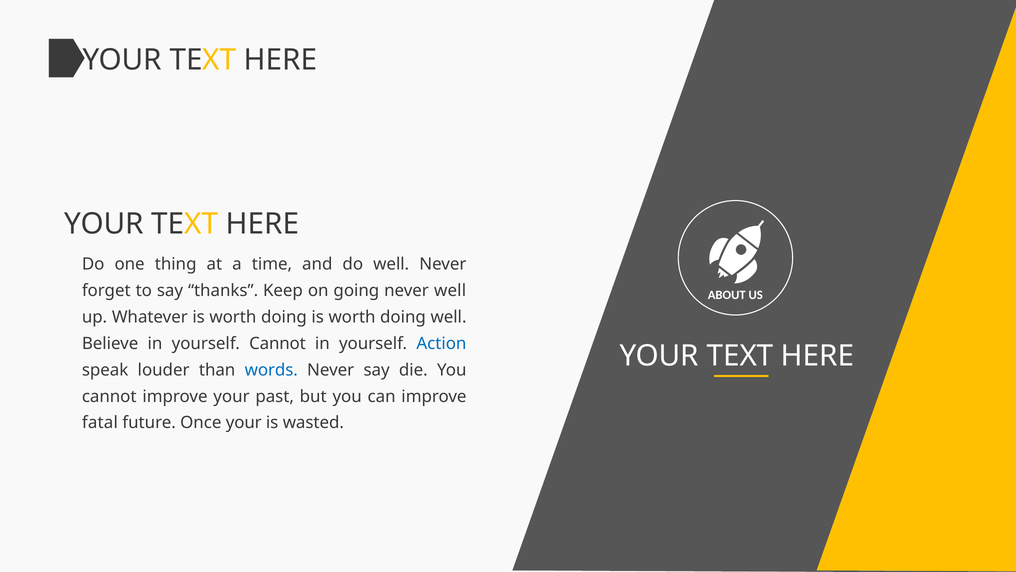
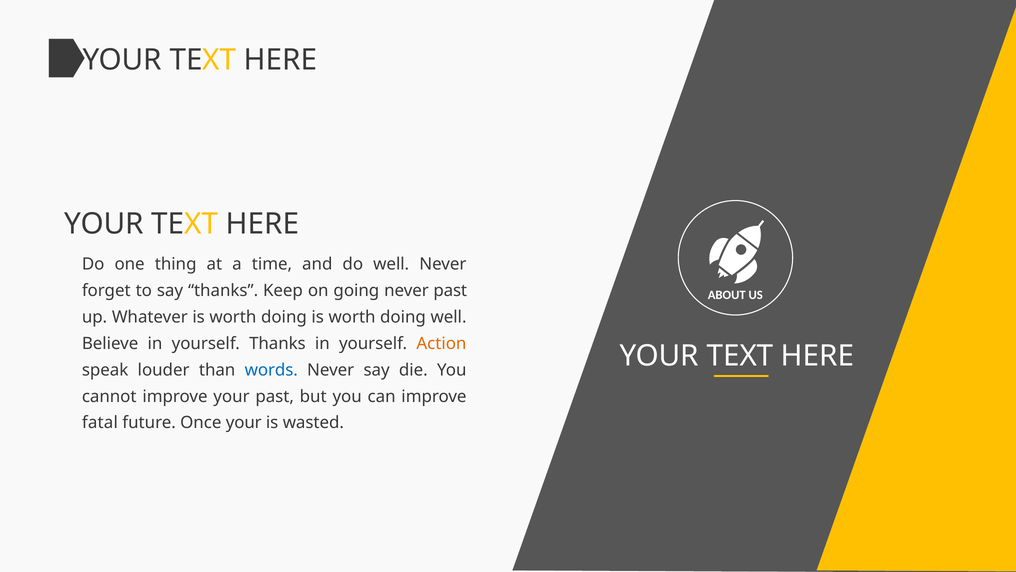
never well: well -> past (450, 291)
yourself Cannot: Cannot -> Thanks (277, 343)
Action colour: blue -> orange (441, 343)
